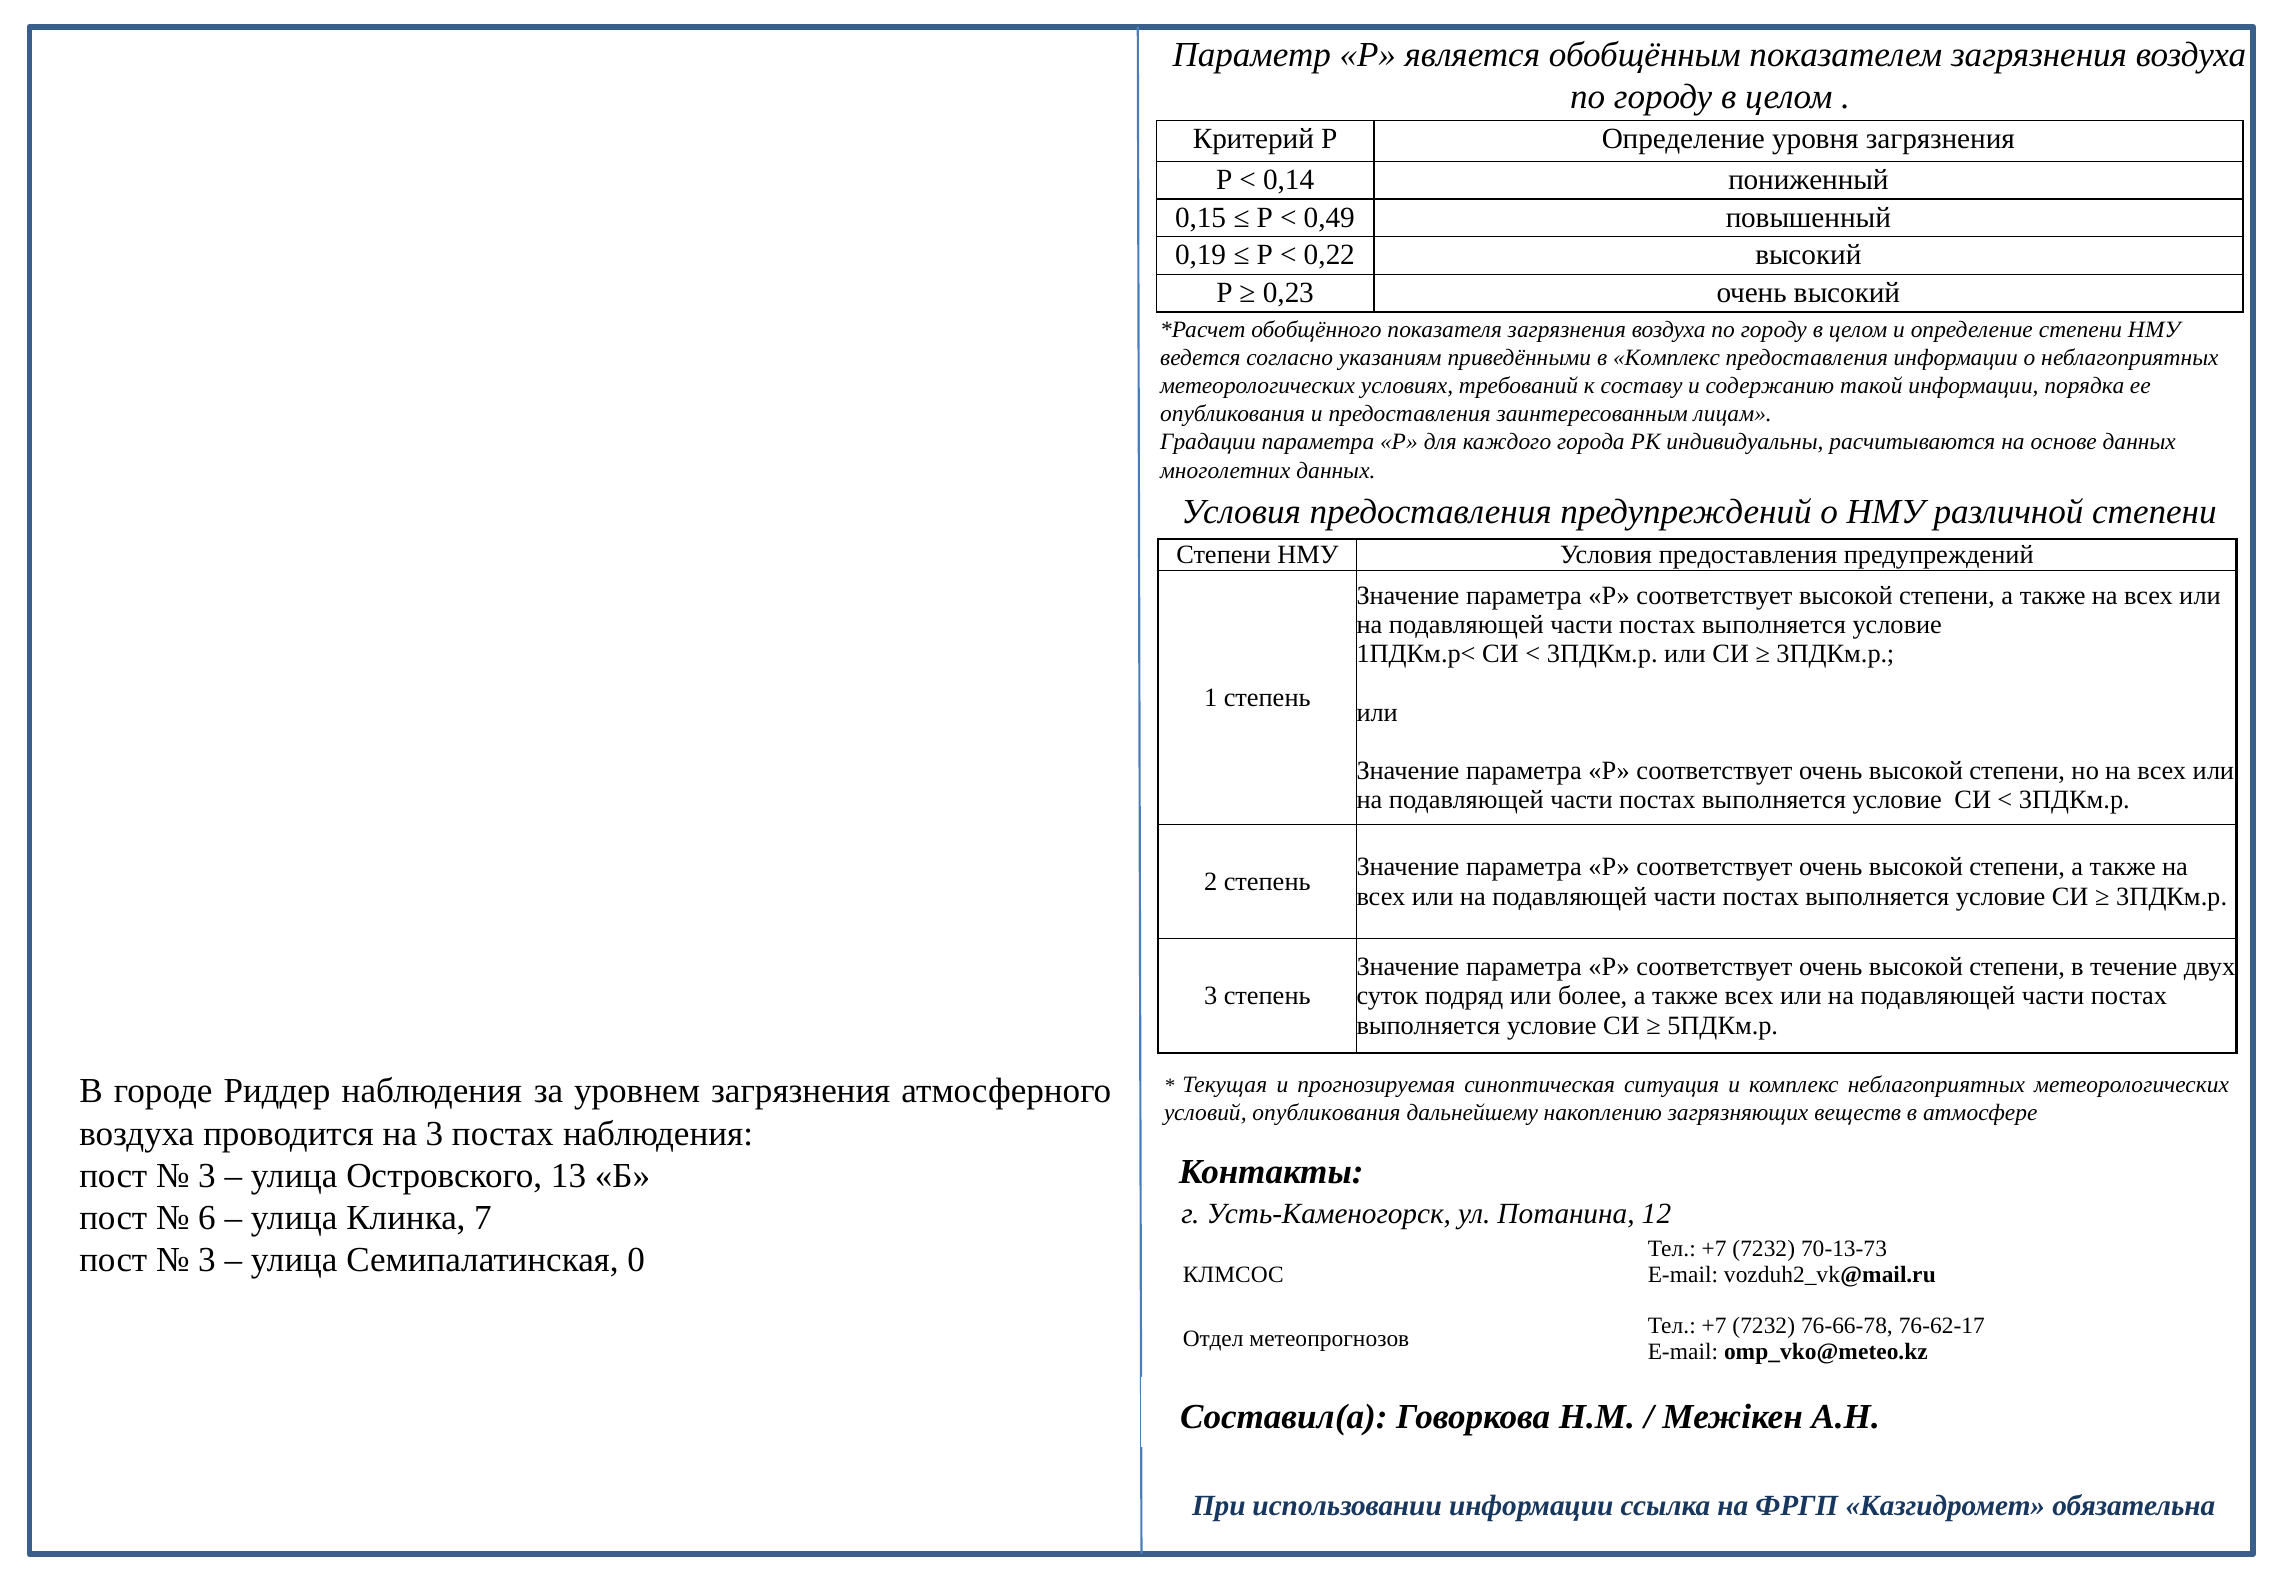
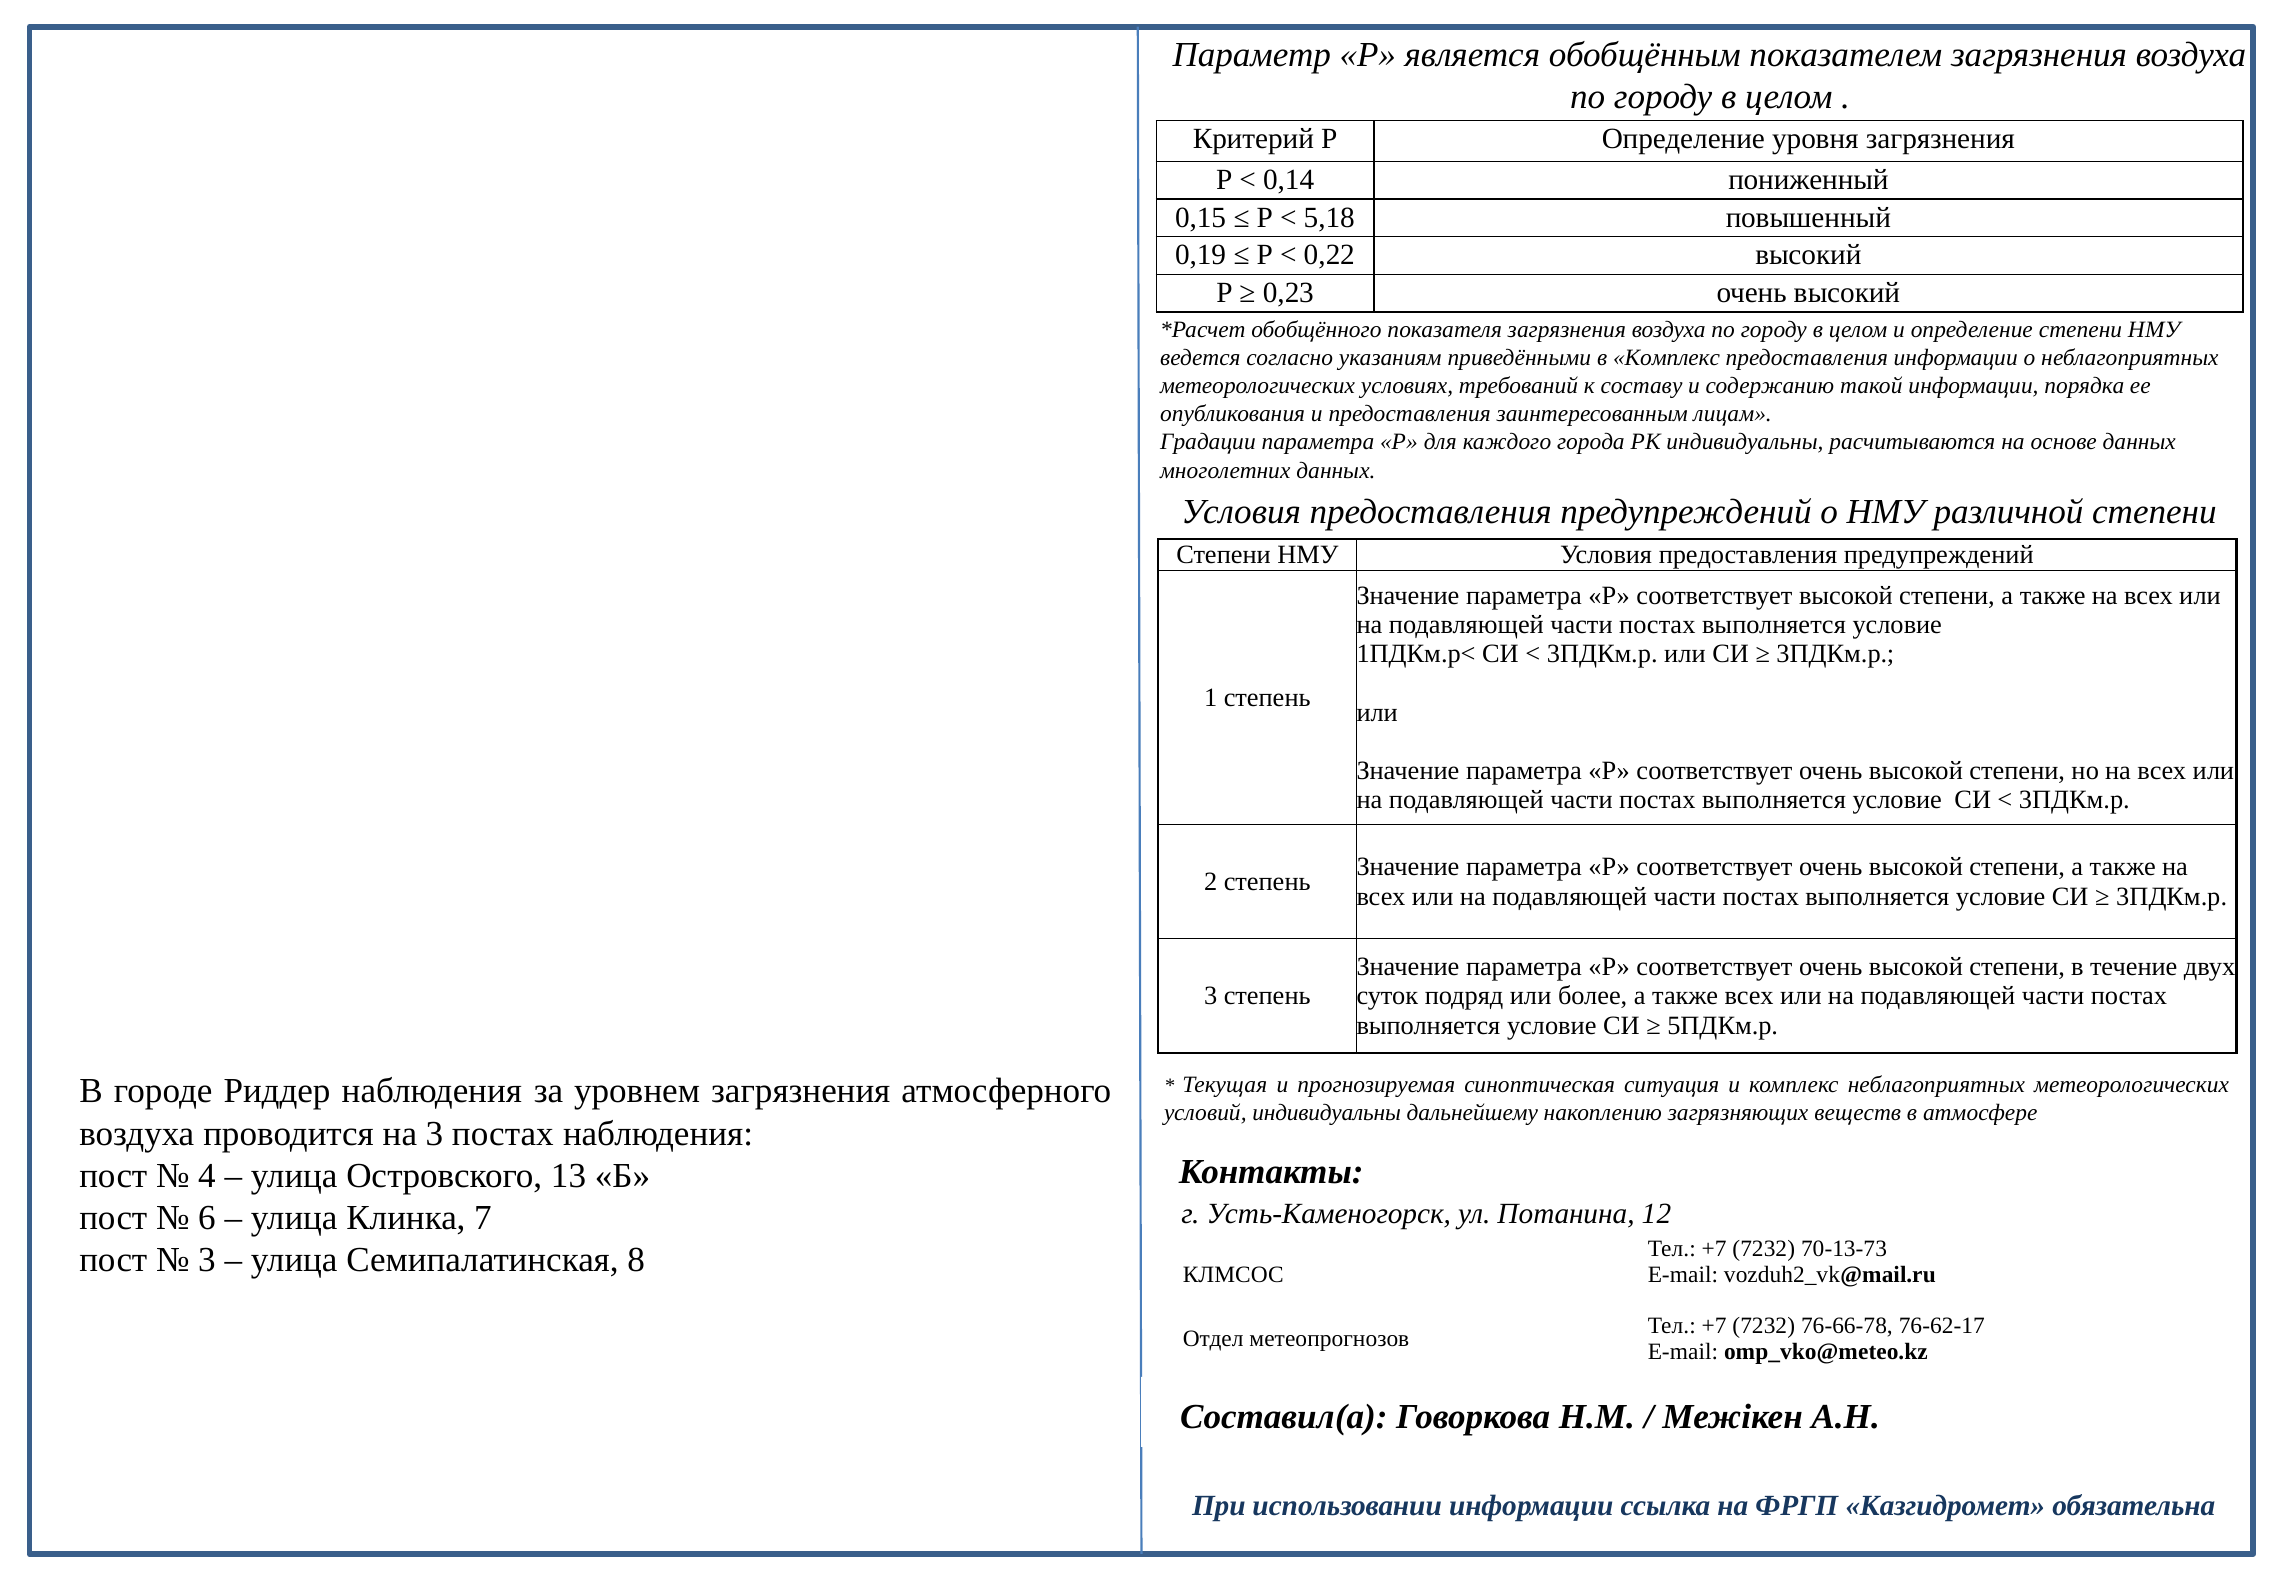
0,49: 0,49 -> 5,18 (1329, 217)
условий опубликования: опубликования -> индивидуальны (1327, 1112)
3: 3 -> 4 (207, 1175)
0: 0 -> 8 (636, 1260)
